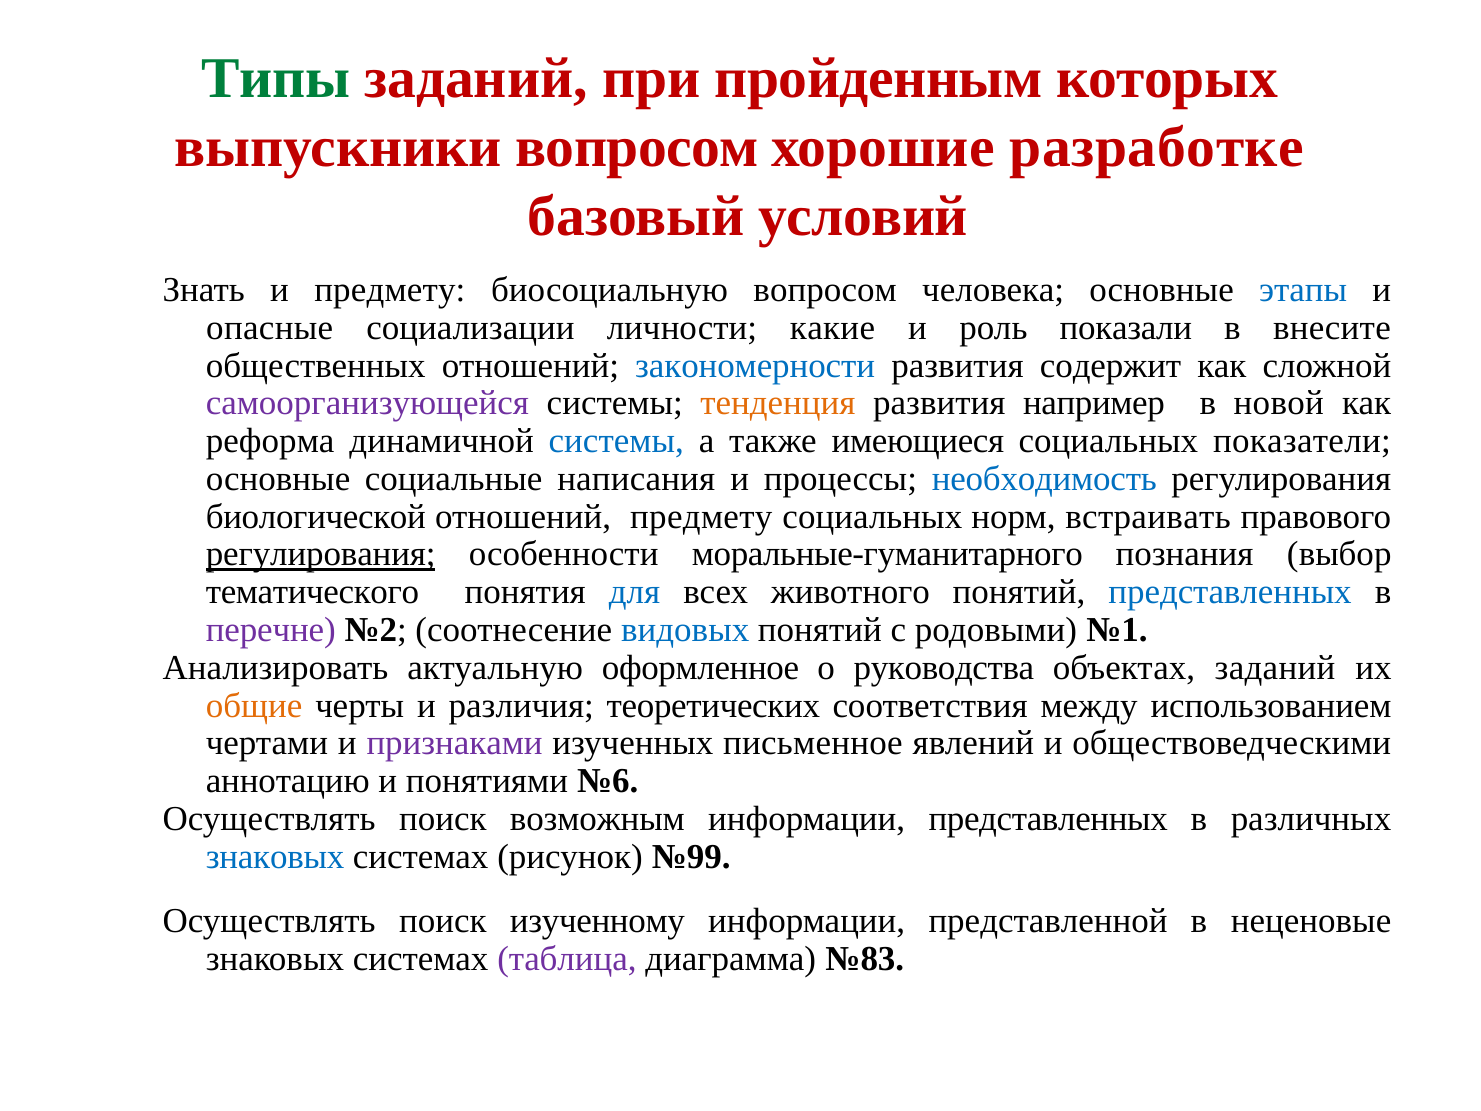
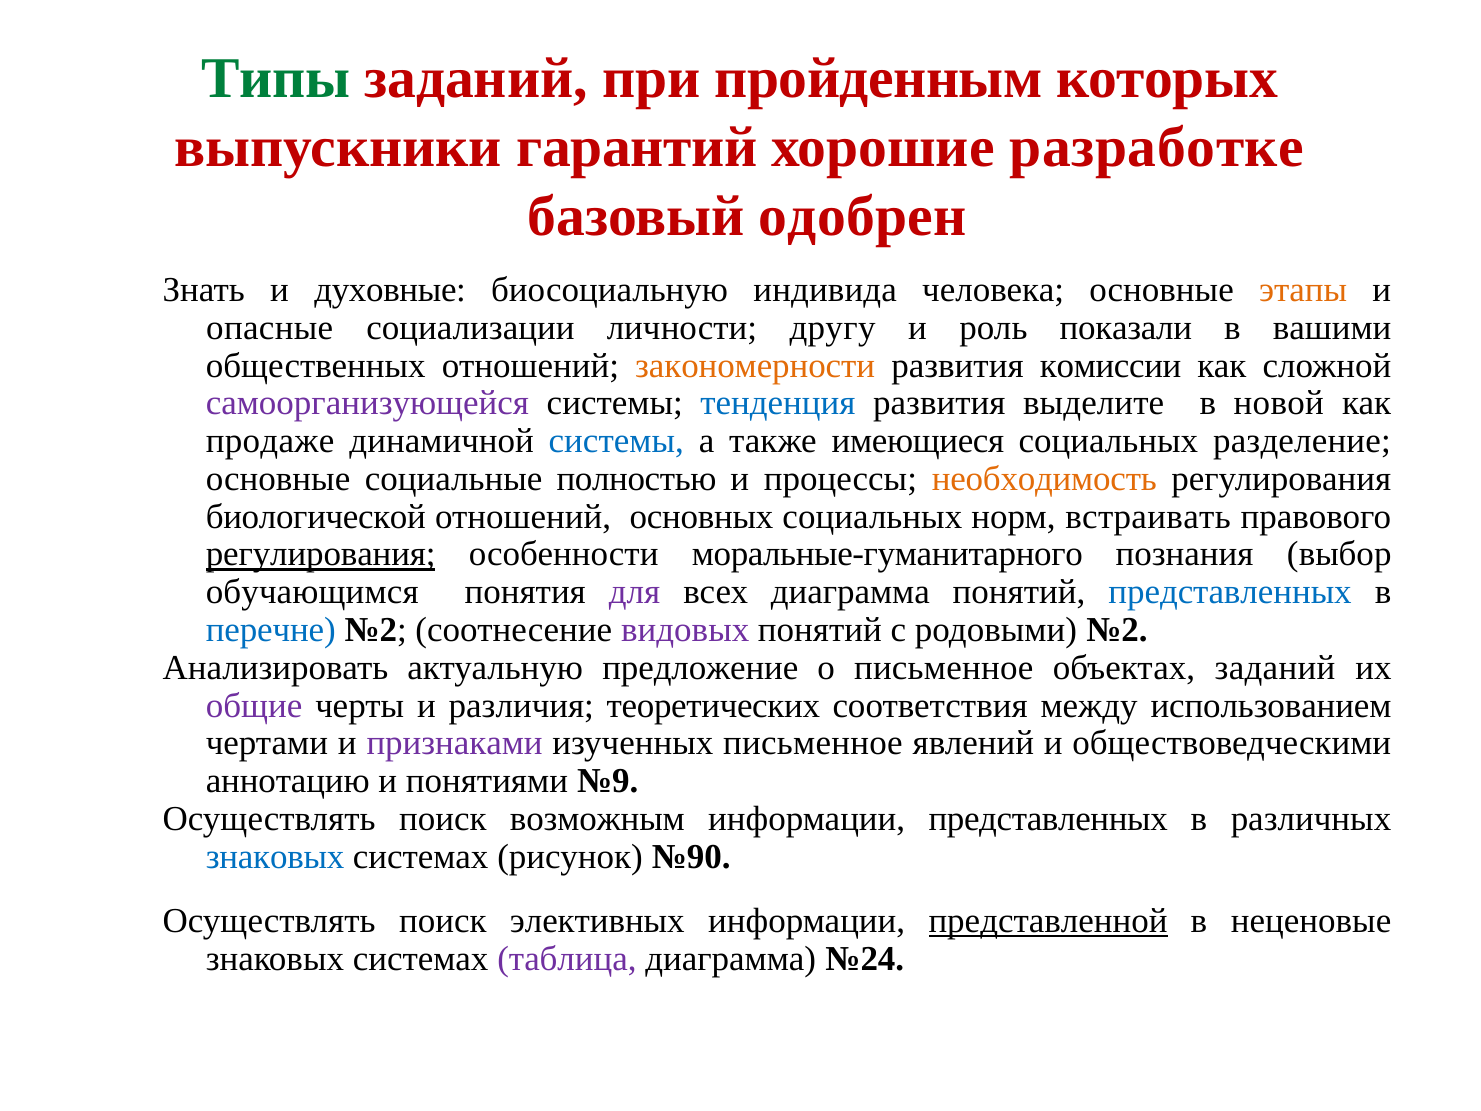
выпускники вопросом: вопросом -> гарантий (637, 148)
условий: условий -> одобрен (863, 217)
и предмету: предмету -> духовные (390, 290)
биосоциальную вопросом: вопросом -> индивида (825, 290)
этапы colour: blue -> orange (1303, 290)
какие: какие -> другу (833, 328)
внесите: внесите -> вашими (1332, 328)
закономерности colour: blue -> orange (755, 365)
содержит: содержит -> комиссии (1111, 365)
тенденция colour: orange -> blue (778, 403)
например: например -> выделите (1094, 403)
реформа: реформа -> продаже (270, 441)
показатели: показатели -> разделение (1302, 441)
написания: написания -> полностью (637, 479)
необходимость colour: blue -> orange (1044, 479)
отношений предмету: предмету -> основных (702, 517)
тематического: тематического -> обучающимся (312, 592)
для colour: blue -> purple (634, 592)
всех животного: животного -> диаграмма (850, 592)
перечне colour: purple -> blue (271, 630)
видовых colour: blue -> purple (685, 630)
родовыми №1: №1 -> №2 (1117, 630)
оформленное: оформленное -> предложение (700, 668)
о руководства: руководства -> письменное (944, 668)
общие colour: orange -> purple (254, 705)
№6: №6 -> №9 (608, 781)
№99: №99 -> №90 (691, 857)
изученному: изученному -> элективных (597, 921)
представленной underline: none -> present (1048, 921)
№83: №83 -> №24 (865, 958)
